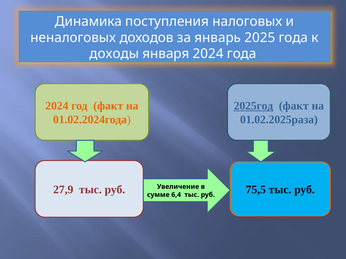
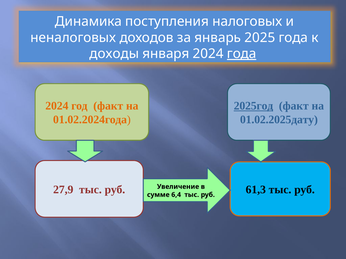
года underline: none -> present (242, 54)
01.02.2025раза: 01.02.2025раза -> 01.02.2025дату (279, 120)
75,5: 75,5 -> 61,3 (256, 190)
